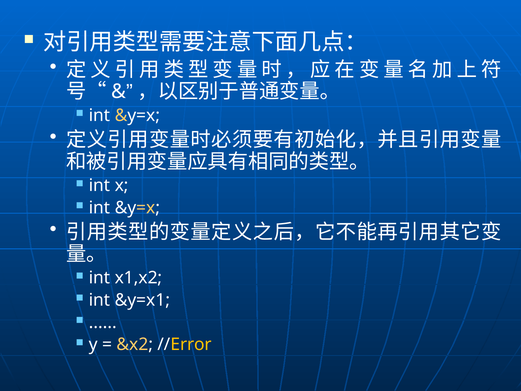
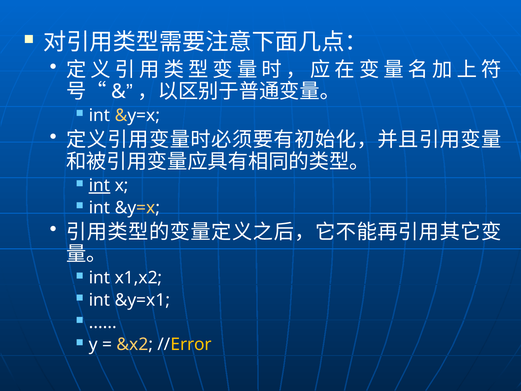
int underline: none -> present (100, 185)
